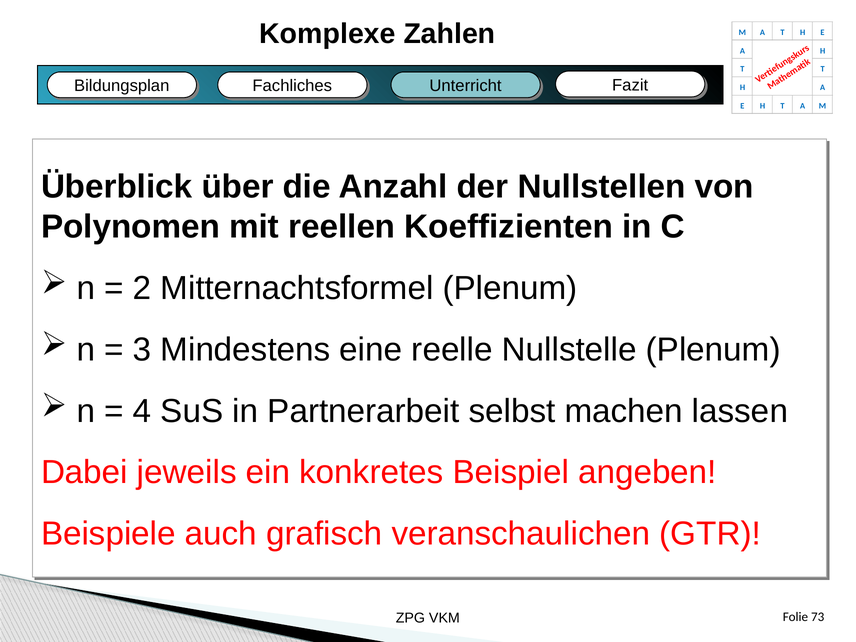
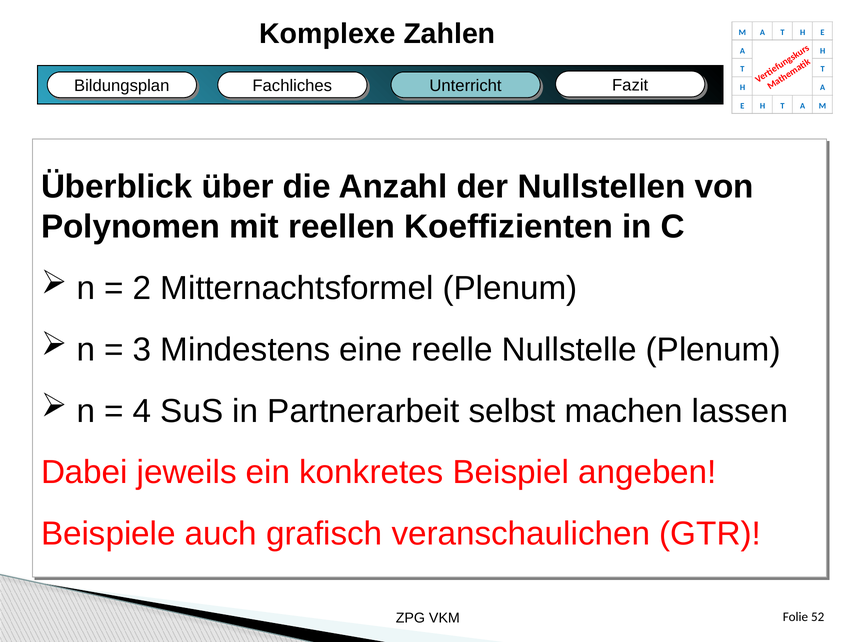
73: 73 -> 52 (818, 617)
